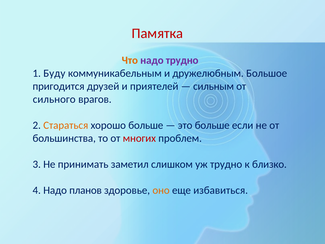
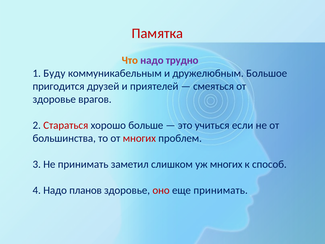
сильным: сильным -> смеяться (214, 86)
сильного: сильного -> здоровье (54, 99)
Стараться colour: orange -> red (66, 125)
это больше: больше -> учиться (212, 125)
уж трудно: трудно -> многих (226, 164)
близко: близко -> способ (269, 164)
оно colour: orange -> red (161, 190)
еще избавиться: избавиться -> принимать (221, 190)
